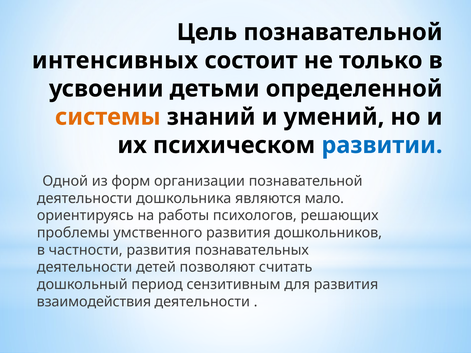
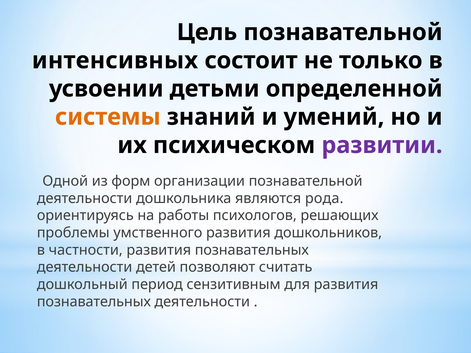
развитии colour: blue -> purple (382, 145)
мало: мало -> рода (324, 198)
взаимодействия: взаимодействия -> познавательных (94, 302)
